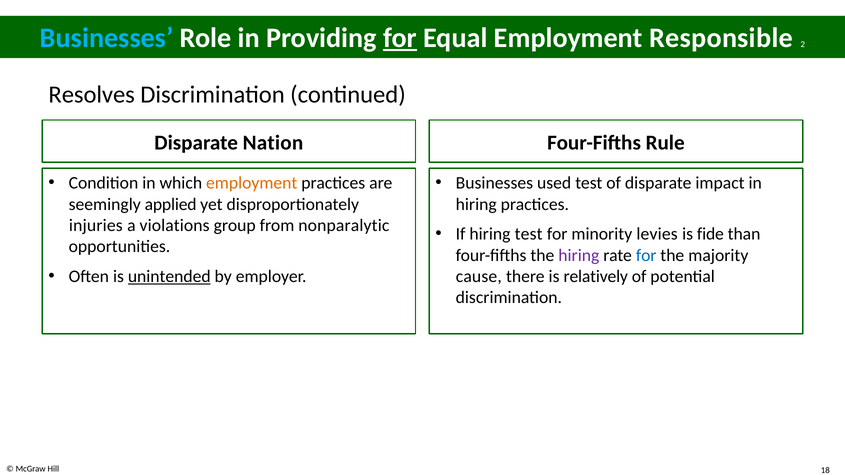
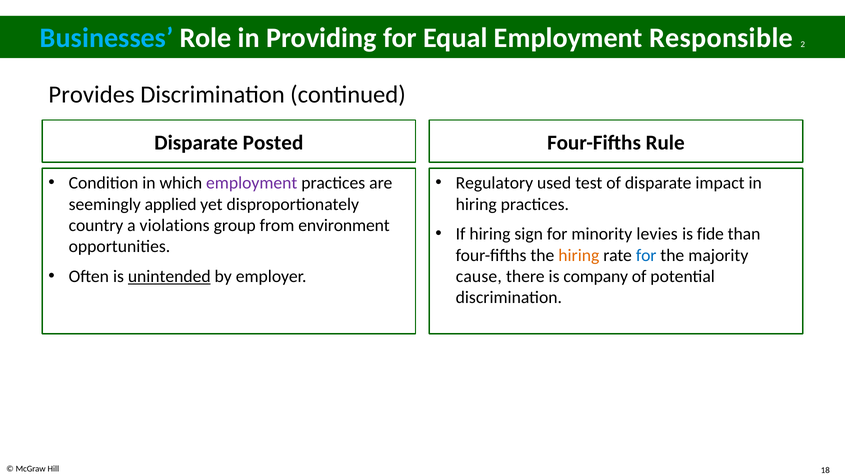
for underline: present -> none (400, 38)
Resolves: Resolves -> Provides (92, 95)
Nation: Nation -> Posted (273, 143)
employment colour: orange -> purple (252, 183)
Businesses: Businesses -> Regulatory (494, 183)
injuries: injuries -> country (96, 226)
nonparalytic: nonparalytic -> environment (344, 226)
hiring test: test -> sign (529, 234)
hiring colour: purple -> orange (579, 255)
relatively: relatively -> company (596, 277)
